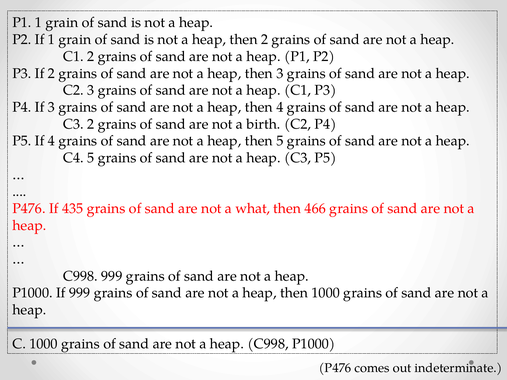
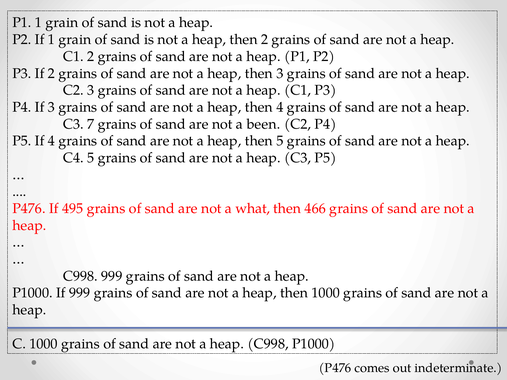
C3 2: 2 -> 7 (91, 124)
birth: birth -> been (263, 124)
435: 435 -> 495 (73, 209)
